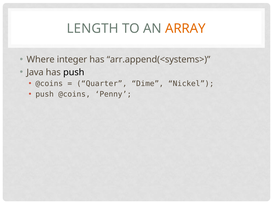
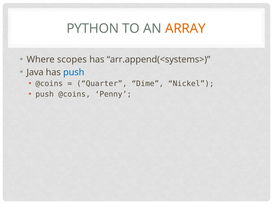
LENGTH: LENGTH -> PYTHON (93, 29)
integer: integer -> scopes (72, 60)
push colour: black -> blue (74, 73)
